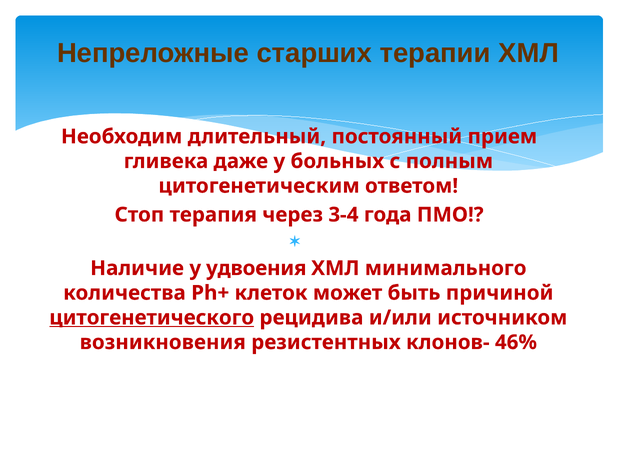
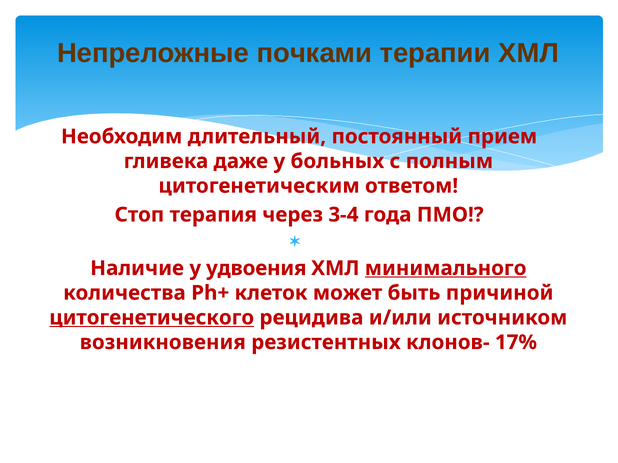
старших: старших -> почками (314, 53)
минимального underline: none -> present (446, 269)
46%: 46% -> 17% (516, 343)
